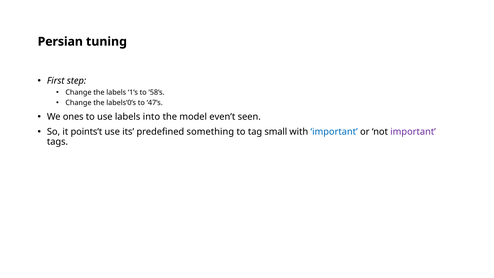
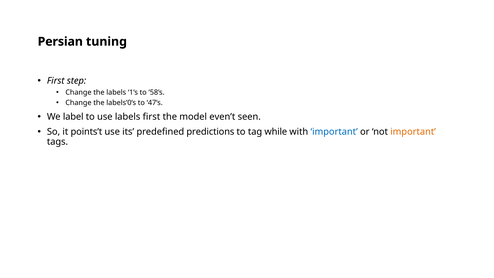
ones: ones -> label (73, 117)
labels into: into -> first (151, 117)
something: something -> predictions (210, 132)
small: small -> while (276, 132)
important colour: purple -> orange (413, 132)
